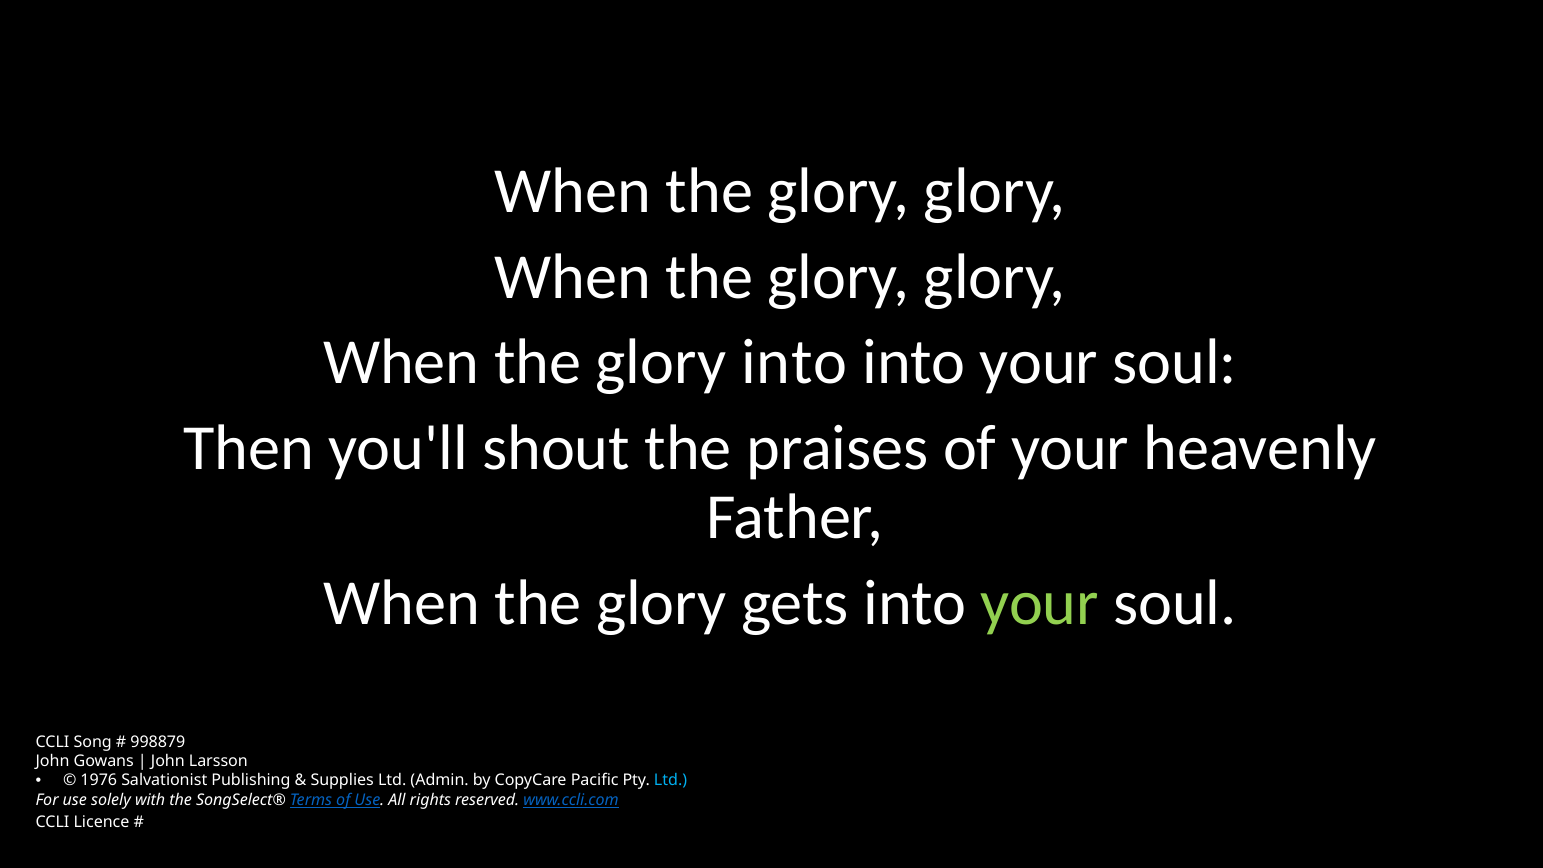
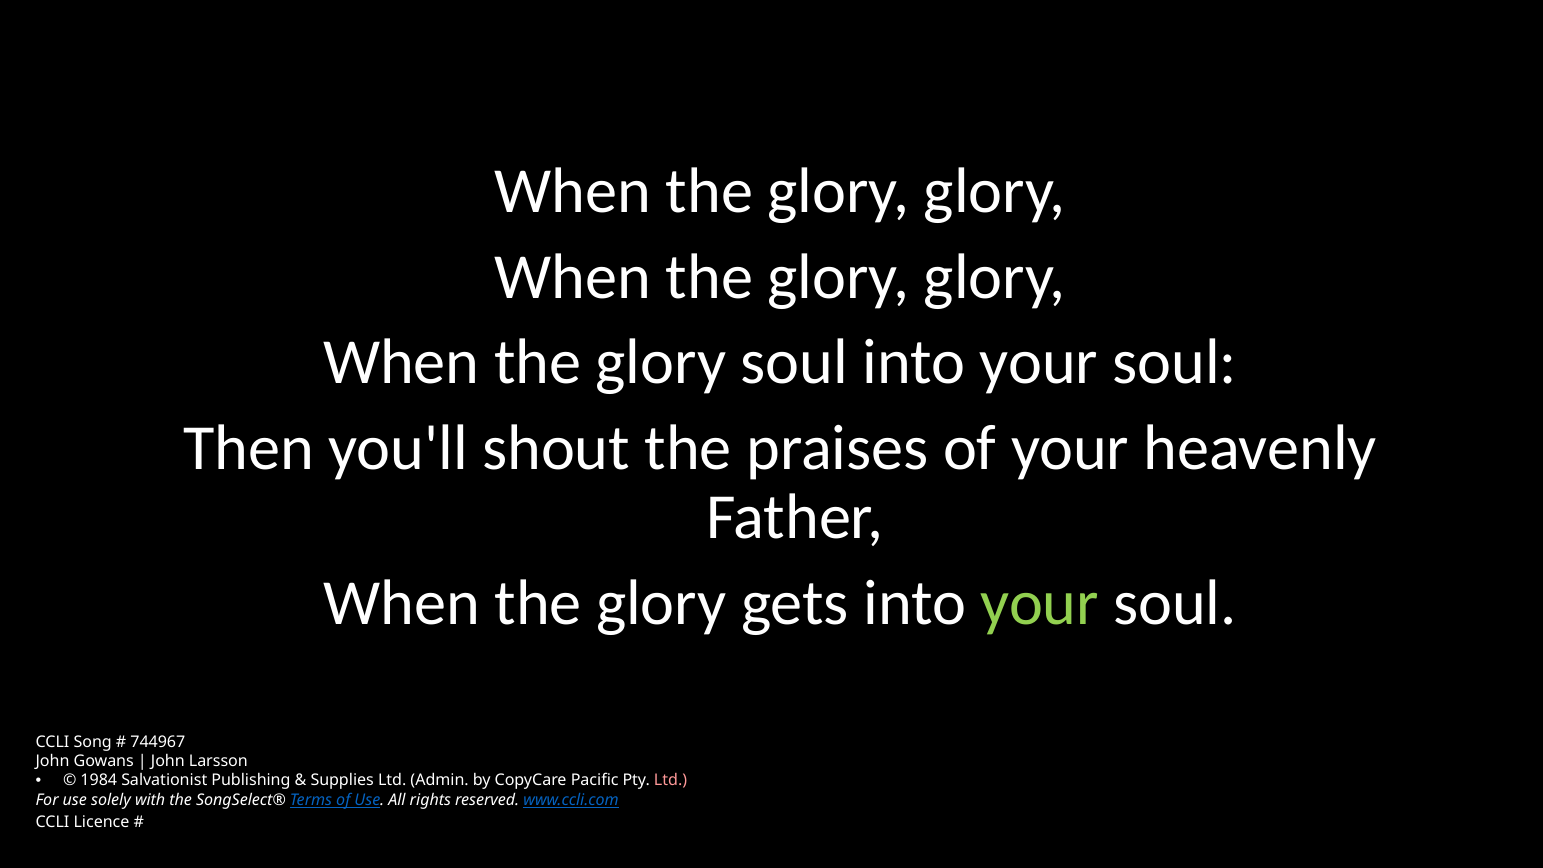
glory into: into -> soul (794, 362)
998879: 998879 -> 744967 (158, 742)
1976: 1976 -> 1984 (99, 781)
Ltd colour: light blue -> pink (671, 781)
